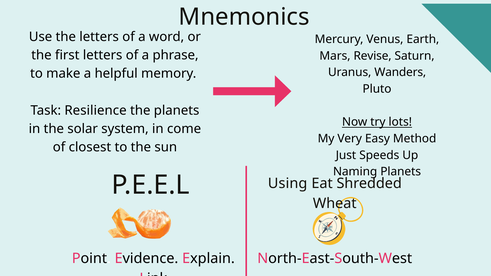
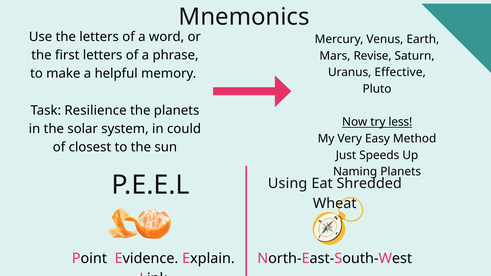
Wanders: Wanders -> Effective (400, 72)
lots: lots -> less (400, 122)
come: come -> could (184, 129)
